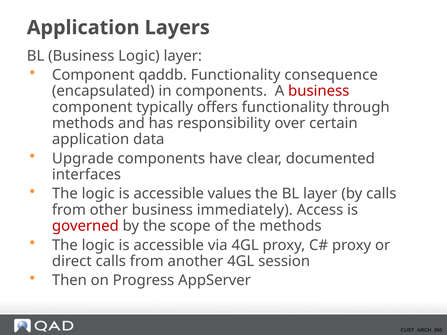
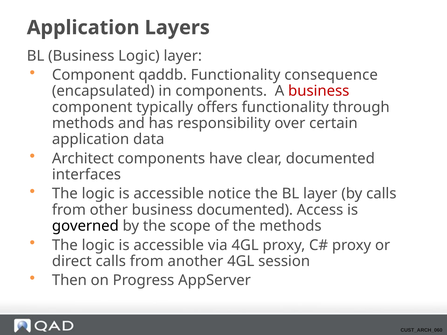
Upgrade: Upgrade -> Architect (83, 159)
values: values -> notice (229, 194)
business immediately: immediately -> documented (245, 210)
governed colour: red -> black (85, 226)
